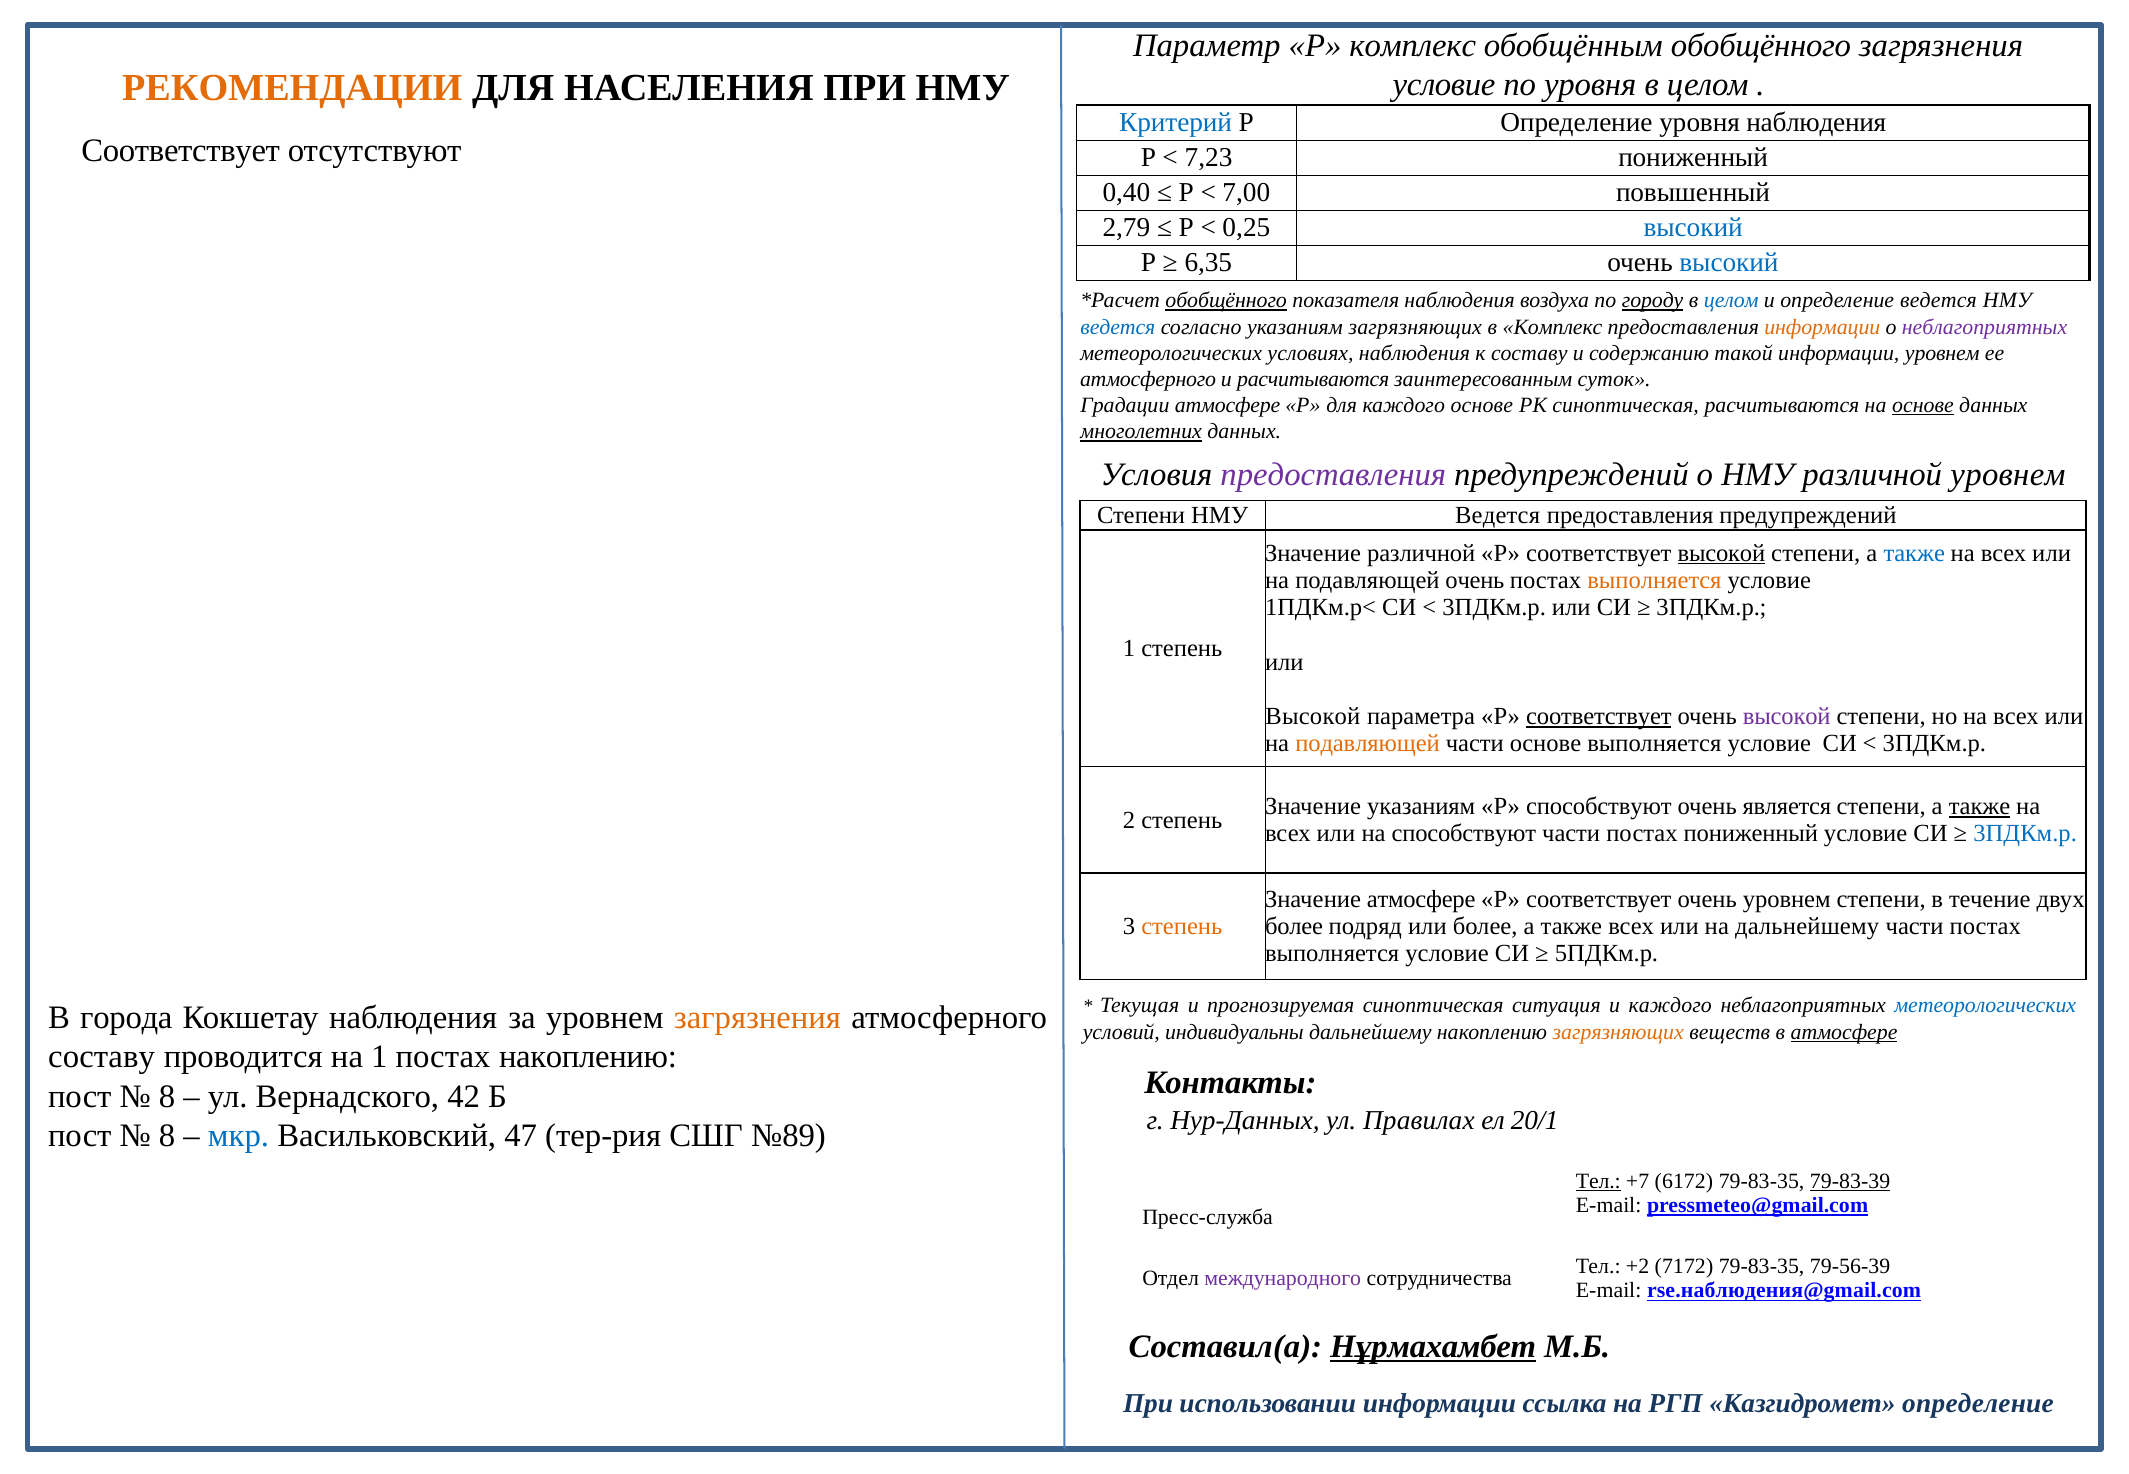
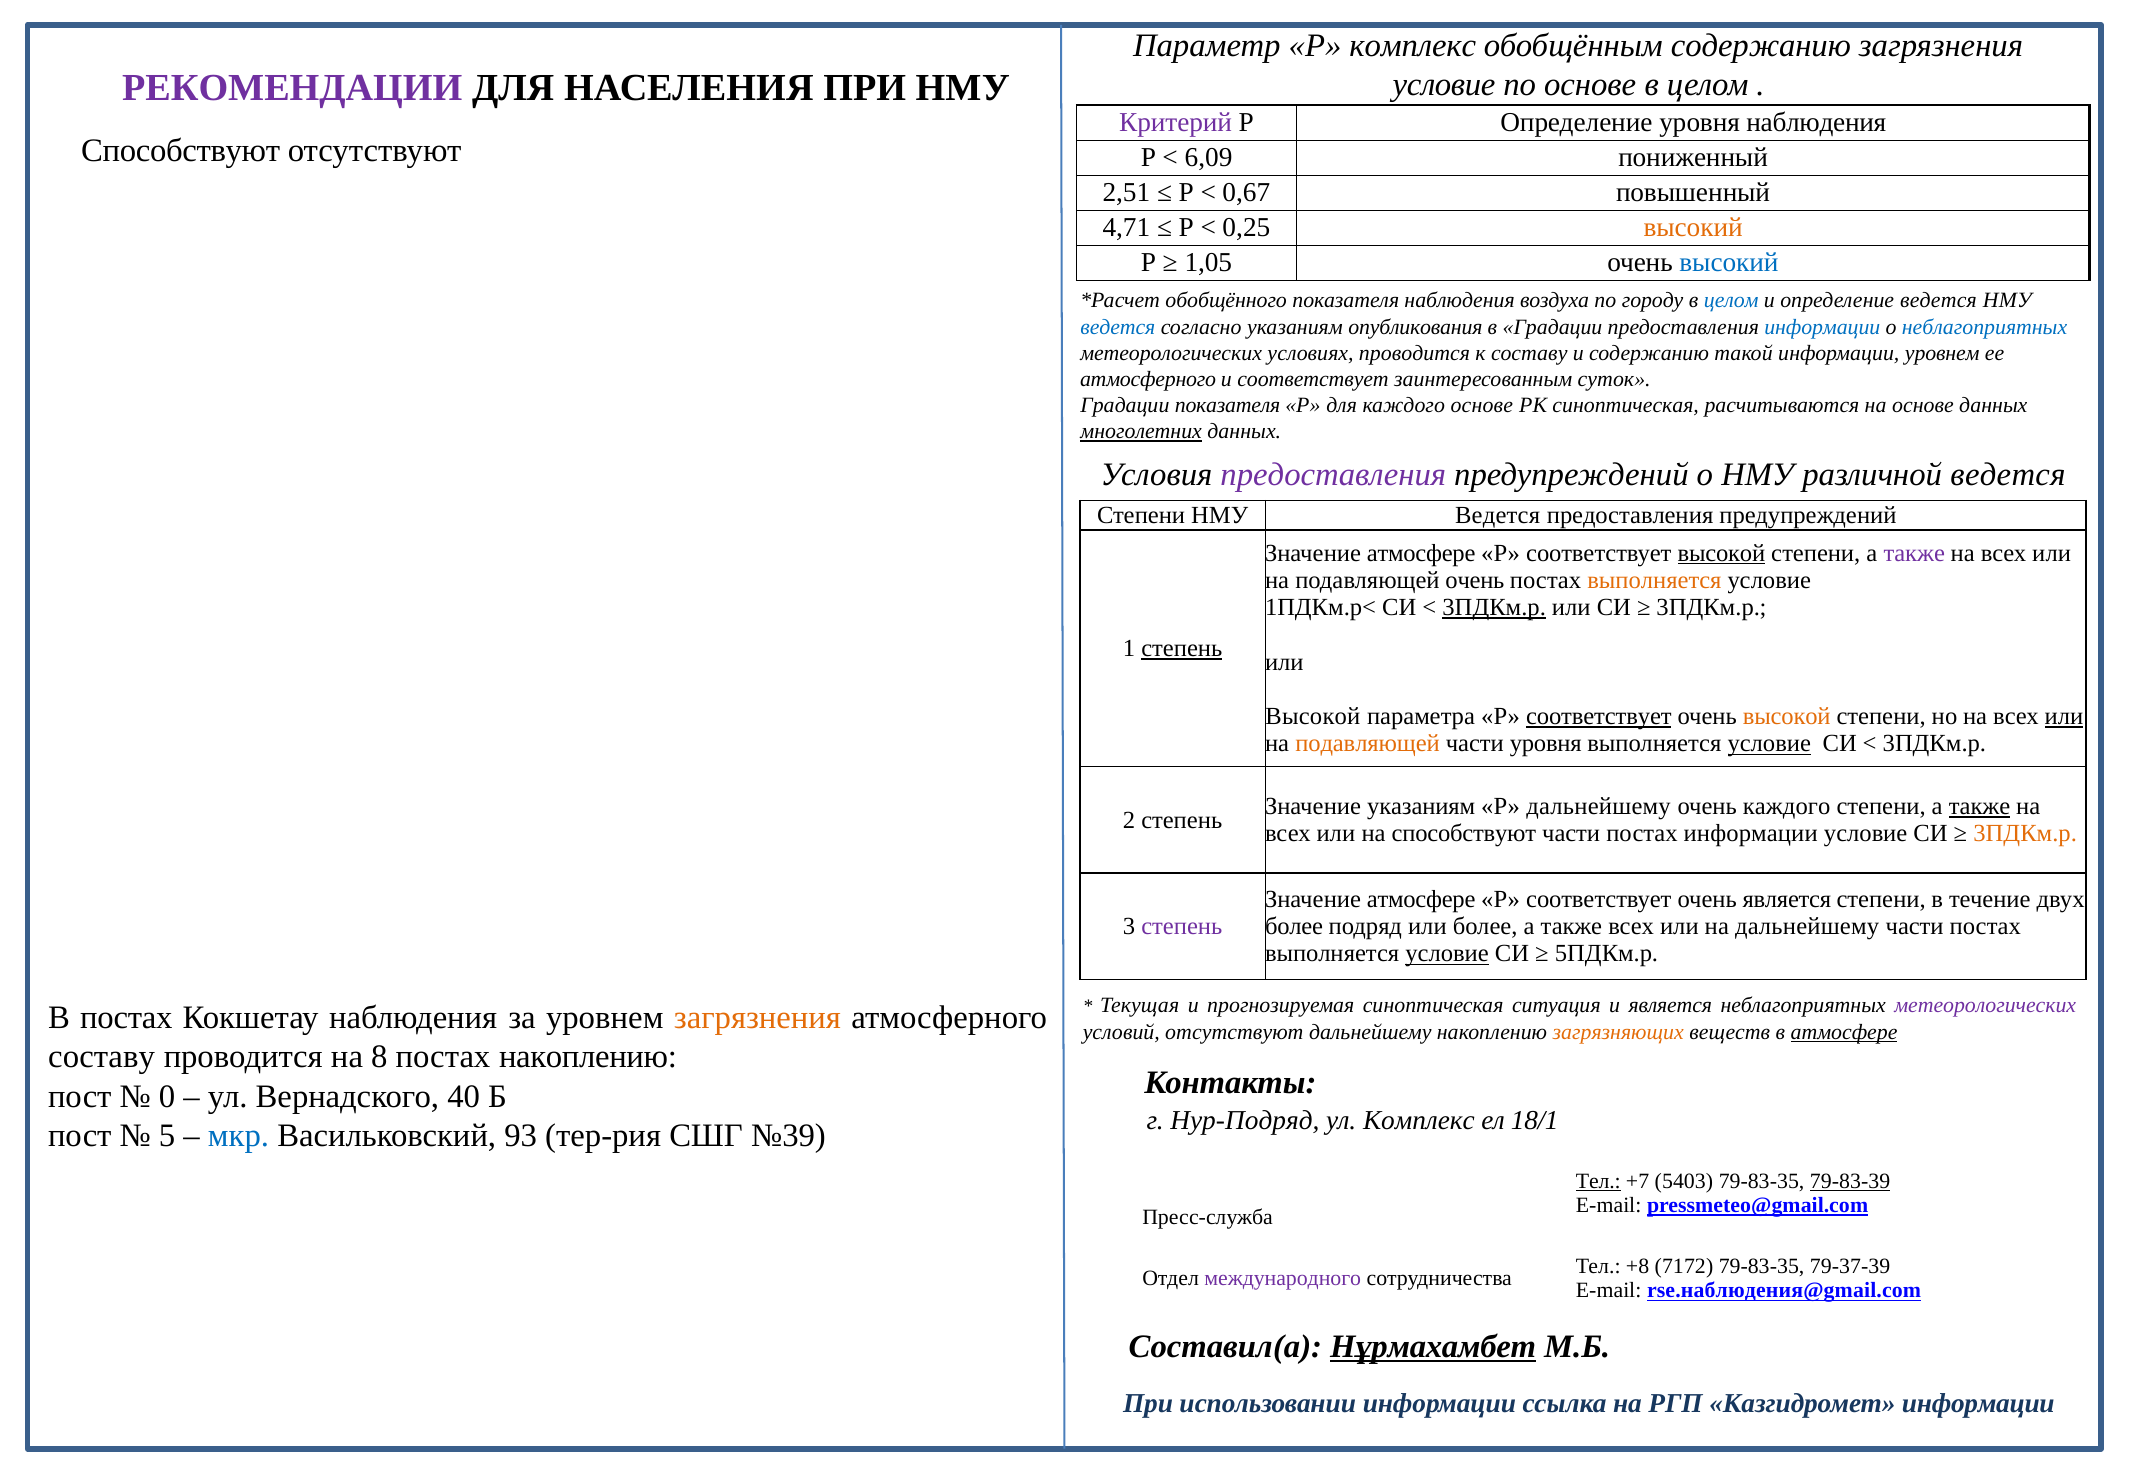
обобщённым обобщённого: обобщённого -> содержанию (1761, 46)
по уровня: уровня -> основе (1590, 85)
РЕКОМЕНДАЦИИ colour: orange -> purple (292, 88)
Критерий colour: blue -> purple (1176, 122)
Соответствует: Соответствует -> Способствуют (181, 151)
7,23: 7,23 -> 6,09 (1209, 157)
0,40: 0,40 -> 2,51 (1126, 193)
7,00: 7,00 -> 0,67 (1246, 193)
2,79: 2,79 -> 4,71 (1126, 228)
высокий colour: blue -> orange (1693, 228)
6,35: 6,35 -> 1,05 (1208, 263)
обобщённого underline: present -> none (1226, 301)
городу underline: present -> none (1653, 301)
указаниям загрязняющих: загрязняющих -> опубликования (1415, 327)
в Комплекс: Комплекс -> Градации (1553, 327)
информации colour: orange -> blue (1822, 327)
неблагоприятных colour: purple -> blue (1985, 327)
условиях наблюдения: наблюдения -> проводится (1414, 353)
и расчитываются: расчитываются -> соответствует (1313, 379)
Градации атмосфере: атмосфере -> показателя (1228, 405)
основе underline: present -> none (1923, 405)
различной уровнем: уровнем -> ведется (2008, 475)
различной: различной -> атмосфере (1421, 553)
также colour: blue -> purple (1914, 553)
3ПДКм.р underline: none -> present (1494, 608)
степень underline: none -> present (1182, 648)
высокой colour: purple -> orange (1787, 717)
или underline: none -> present (2064, 717)
части основе: основе -> уровня (1546, 744)
условие underline: none -> present (1769, 744)
Р способствуют: способствуют -> дальнейшему (1599, 806)
очень является: является -> каждого (1787, 806)
постах пониженный: пониженный -> информации (1751, 834)
3ПДКм.р colour: blue -> orange (2025, 834)
очень уровнем: уровнем -> является (1787, 899)
степень colour: orange -> purple (1182, 926)
условие underline: none -> present (1447, 954)
и каждого: каждого -> является (1670, 1006)
метеорологических colour: blue -> purple (1985, 1006)
В города: города -> постах (126, 1018)
условий индивидуальны: индивидуальны -> отсутствуют (1234, 1032)
на 1: 1 -> 8 (379, 1057)
8: 8 -> 0 (167, 1096)
42: 42 -> 40 (464, 1096)
Нур-Данных: Нур-Данных -> Нур-Подряд (1245, 1121)
ул Правилах: Правилах -> Комплекс (1419, 1121)
20/1: 20/1 -> 18/1 (1535, 1121)
8: 8 -> 5 (167, 1136)
47: 47 -> 93 (521, 1136)
№89: №89 -> №39 (788, 1136)
6172: 6172 -> 5403 (1684, 1181)
+2: +2 -> +8 (1638, 1266)
79-56-39: 79-56-39 -> 79-37-39 (1850, 1266)
Казгидромет определение: определение -> информации (1978, 1404)
